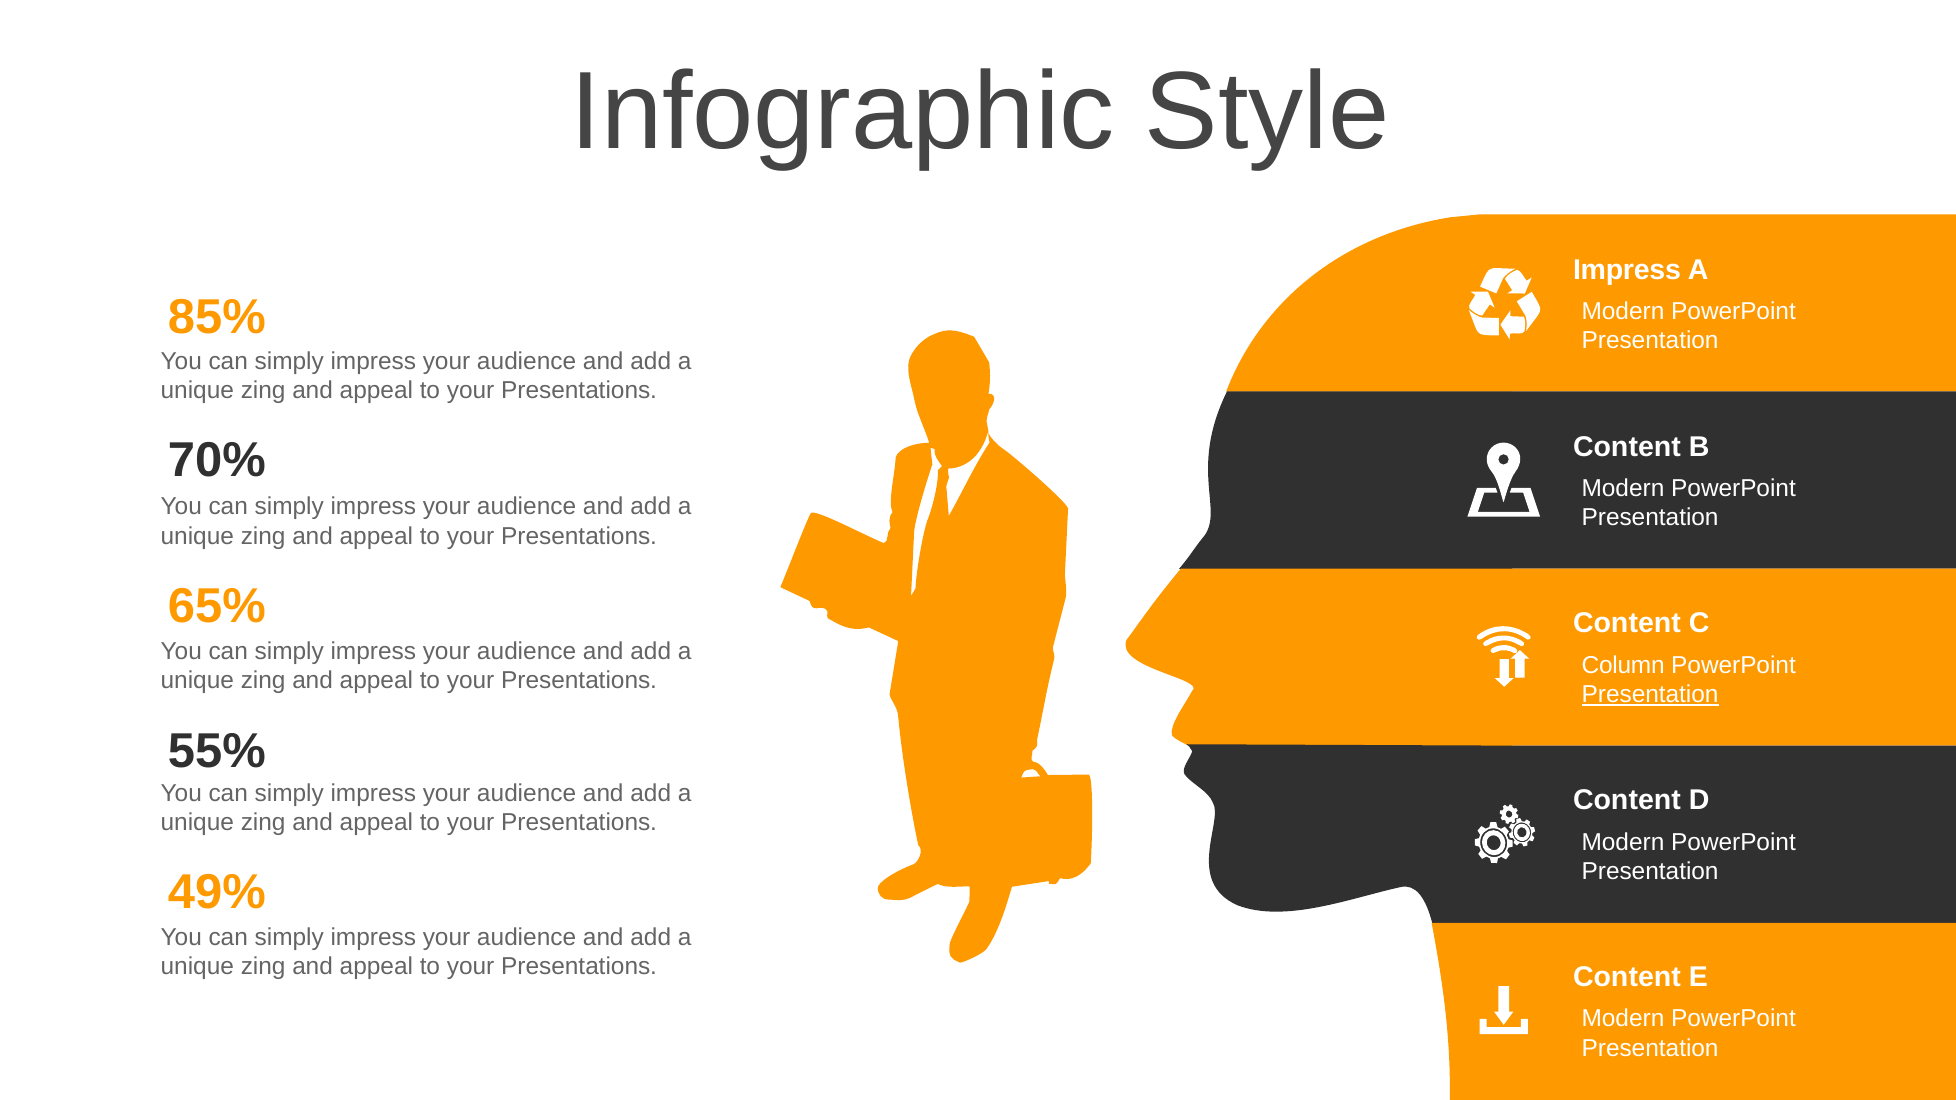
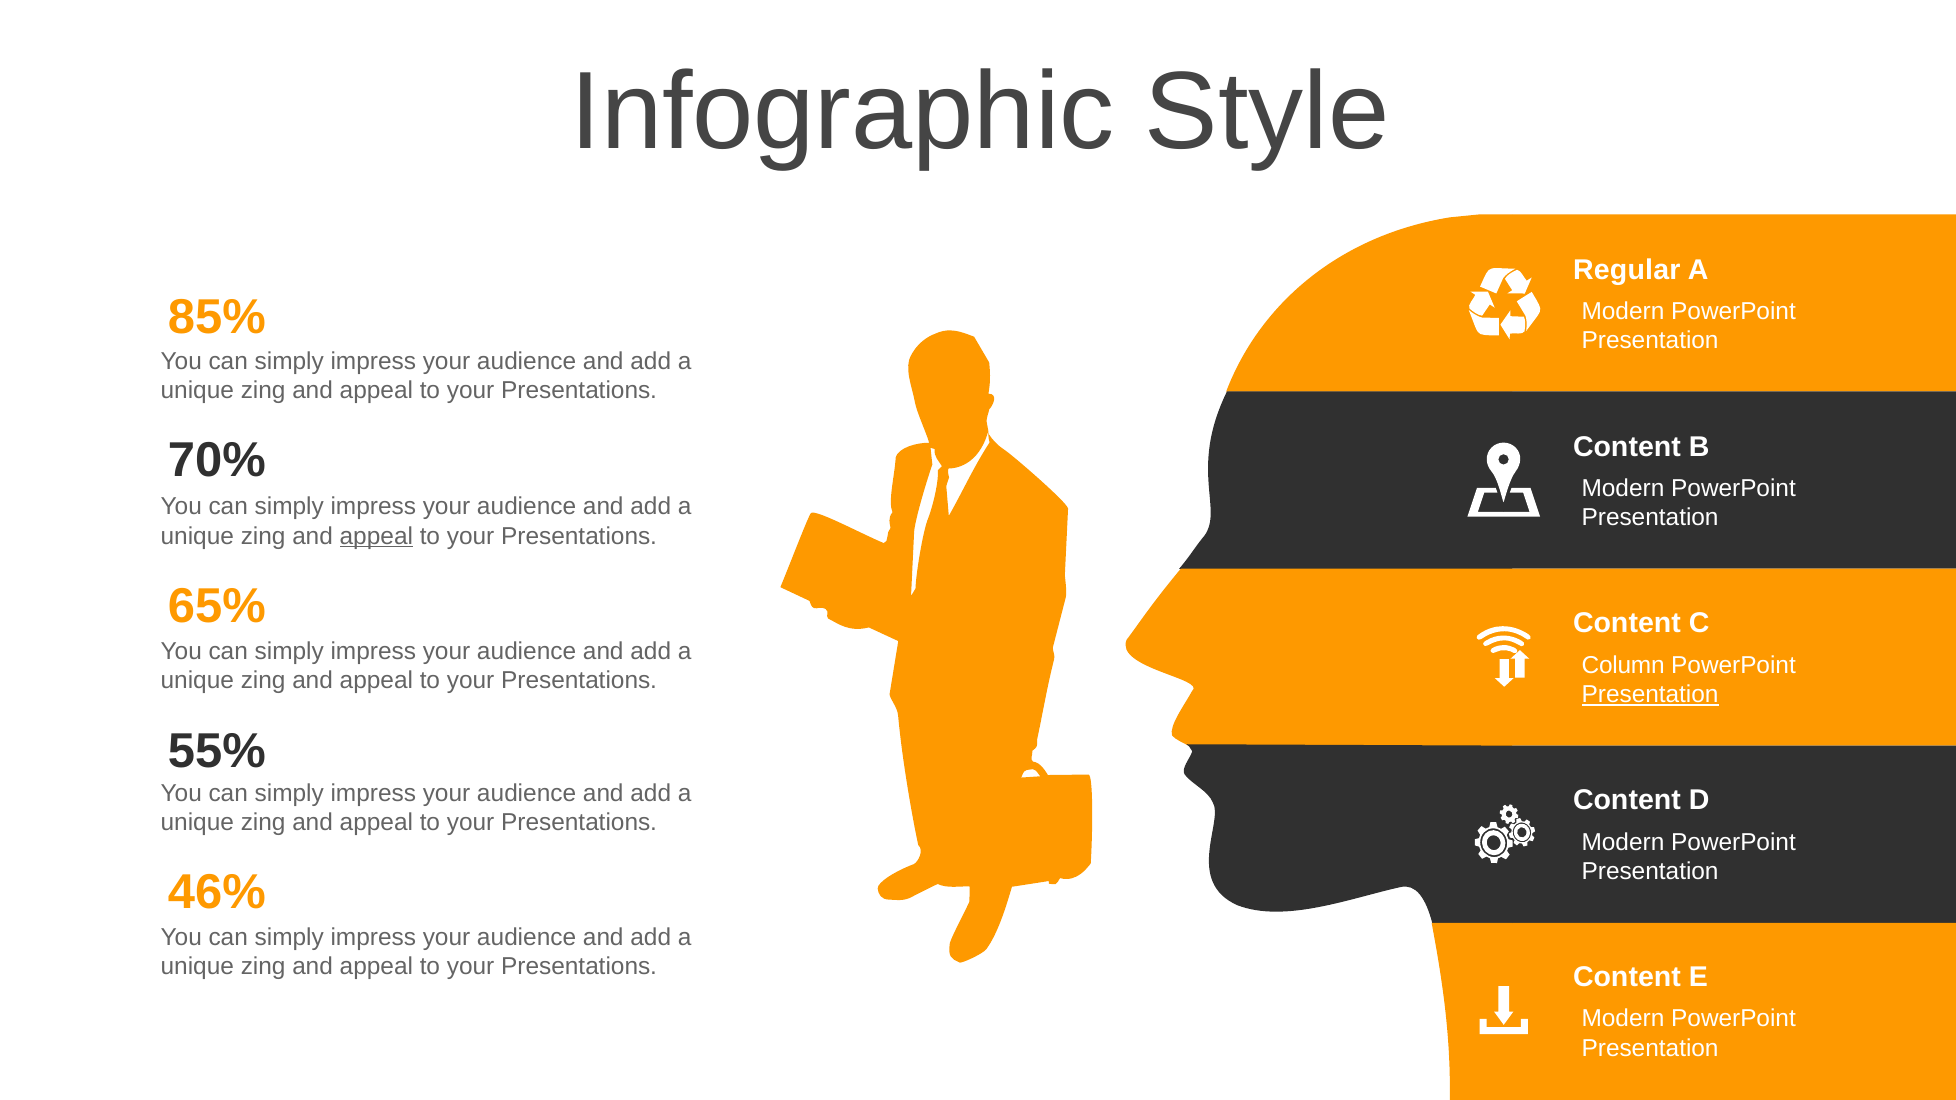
Impress: Impress -> Regular (1627, 270)
appeal underline: none -> present (376, 536)
49%: 49% -> 46% (217, 893)
